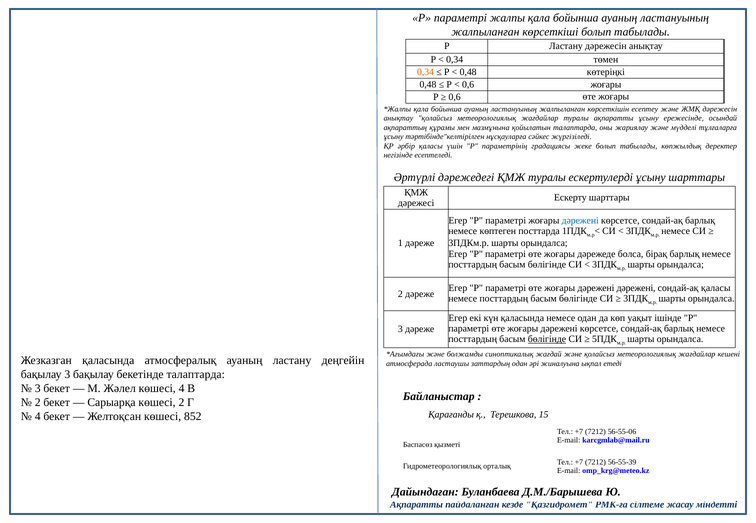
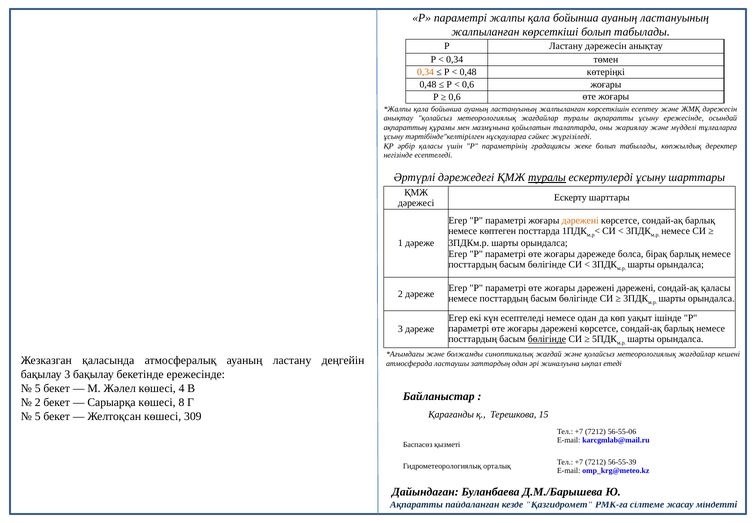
туралы underline: none -> present (547, 178)
дәрежені colour: blue -> orange (580, 221)
күн қаласында: қаласында -> есептеледі (522, 318)
бекетінде талаптарда: талаптарда -> ережесінде (196, 375)
3: 3 -> 5 (38, 389)
көшесі 2: 2 -> 8 (181, 403)
4: 4 -> 5 (38, 417)
852: 852 -> 309 (193, 417)
